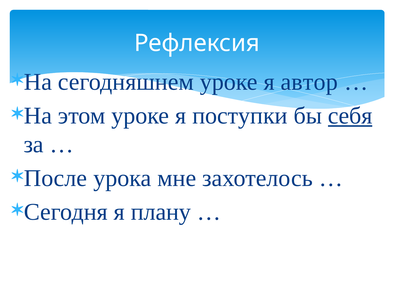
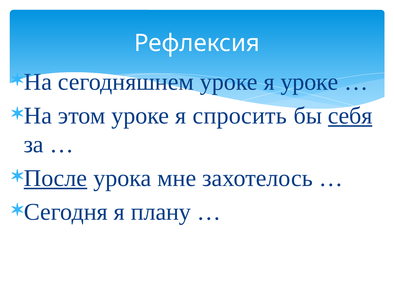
я автор: автор -> уроке (309, 82)
поступки: поступки -> спросить (240, 116)
После underline: none -> present (55, 179)
